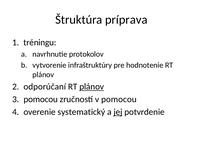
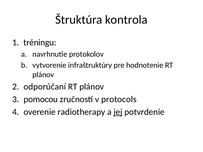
príprava: príprava -> kontrola (126, 20)
plánov underline: present -> none (92, 87)
v pomocou: pomocou -> protocols (119, 99)
systematický: systematický -> radiotherapy (81, 112)
